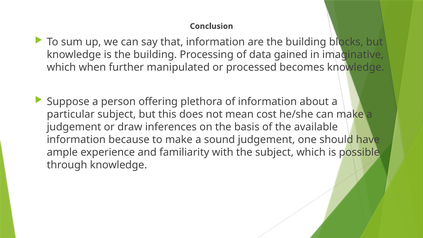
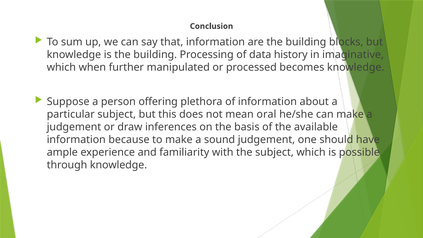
gained: gained -> history (291, 55)
cost: cost -> oral (266, 114)
